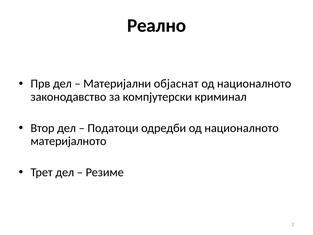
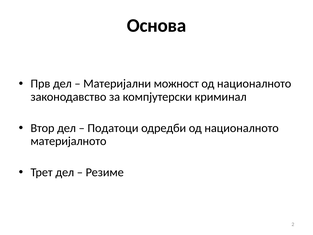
Реално: Реално -> Основа (157, 25)
објаснат: објаснат -> можност (176, 84)
